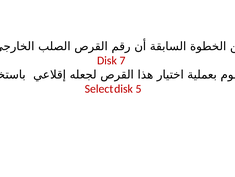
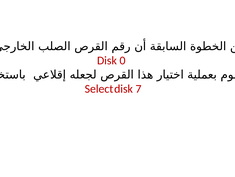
7: 7 -> 0 (122, 60)
5: 5 -> 7 (139, 89)
